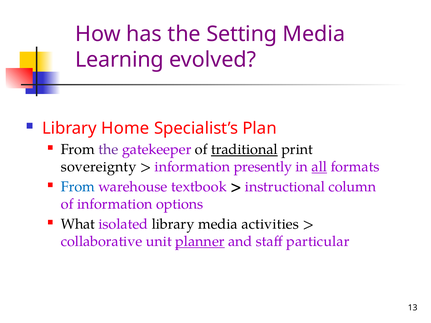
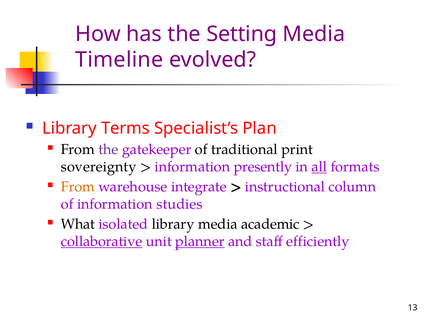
Learning: Learning -> Timeline (119, 60)
Home: Home -> Terms (125, 128)
traditional underline: present -> none (244, 150)
From colour: blue -> orange (78, 187)
textbook: textbook -> integrate (199, 187)
options: options -> studies (180, 204)
activities: activities -> academic (270, 224)
collaborative underline: none -> present (102, 242)
particular: particular -> efficiently (318, 242)
